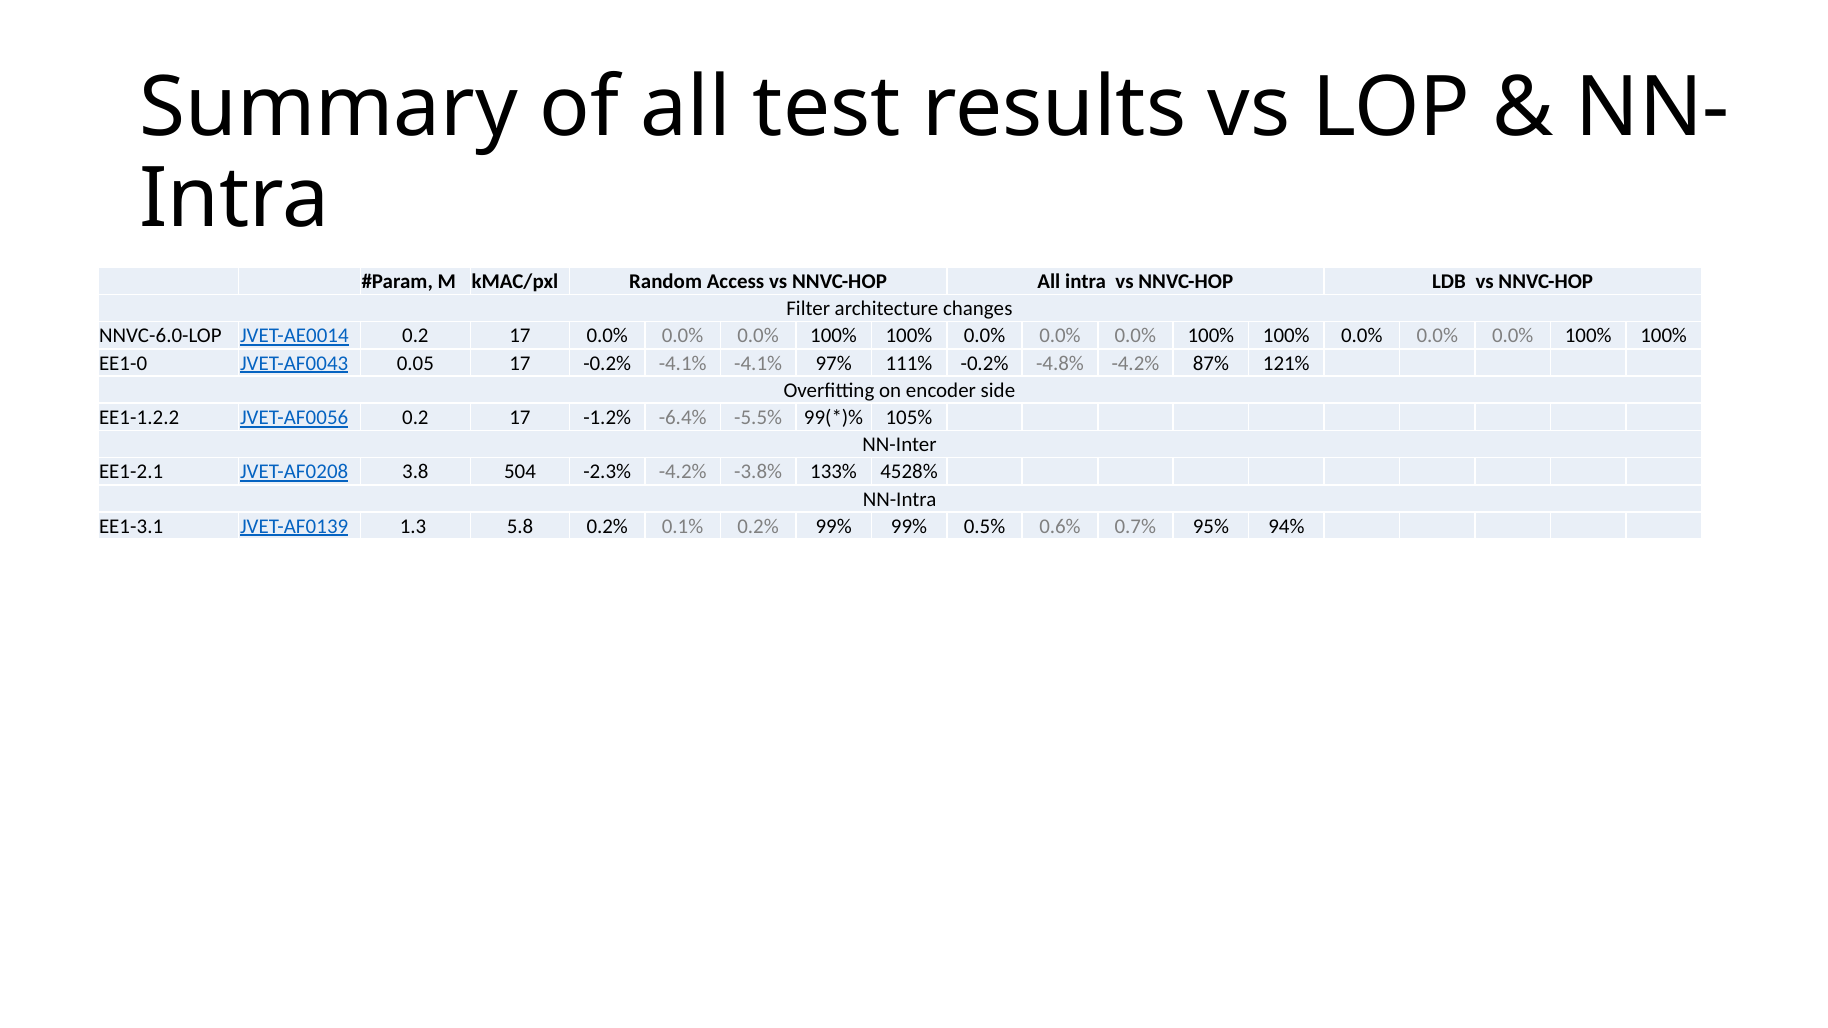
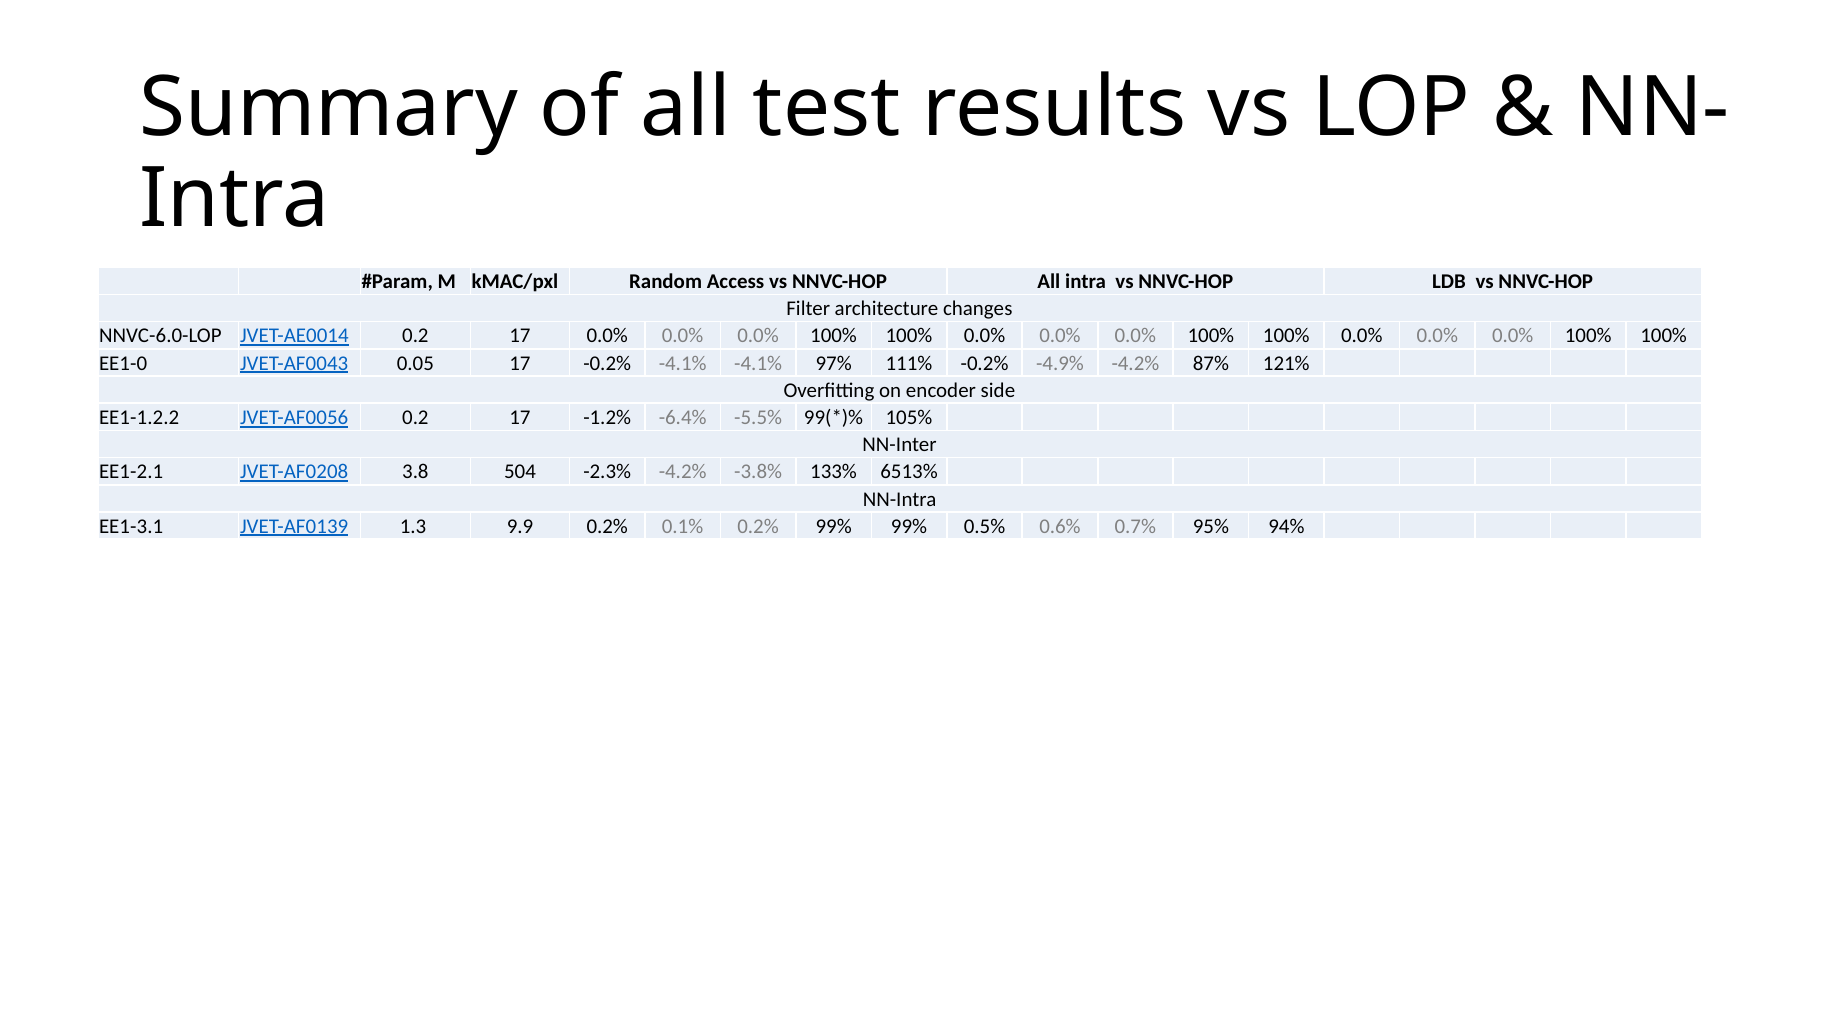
-4.8%: -4.8% -> -4.9% (1060, 363)
4528%: 4528% -> 6513% (909, 472)
5.8: 5.8 -> 9.9 (520, 527)
